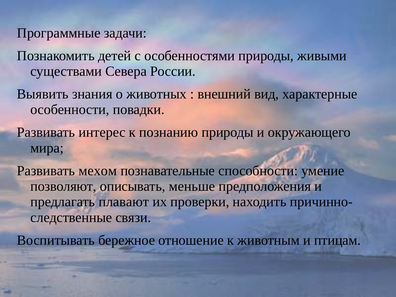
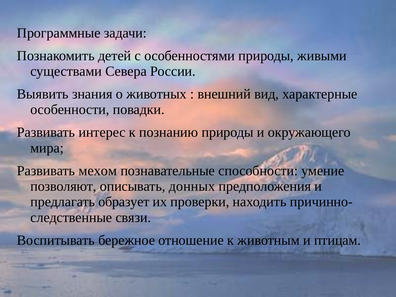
меньше: меньше -> донных (192, 186)
плавают: плавают -> образует (124, 202)
